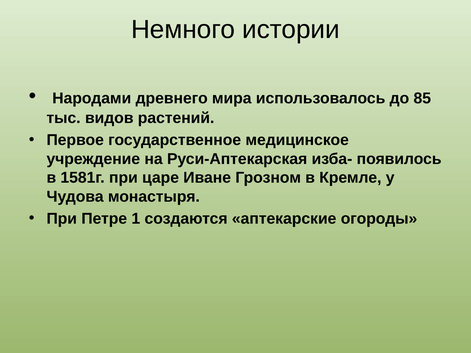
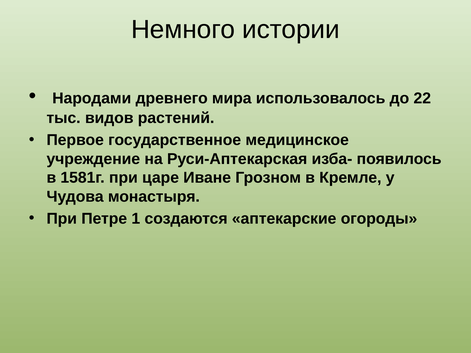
85: 85 -> 22 (422, 98)
